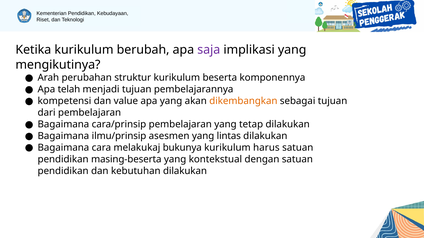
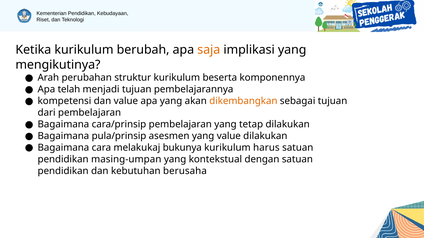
saja colour: purple -> orange (209, 50)
ilmu/prinsip: ilmu/prinsip -> pula/prinsip (119, 136)
yang lintas: lintas -> value (229, 136)
masing-beserta: masing-beserta -> masing-umpan (126, 160)
kebutuhan dilakukan: dilakukan -> berusaha (185, 171)
